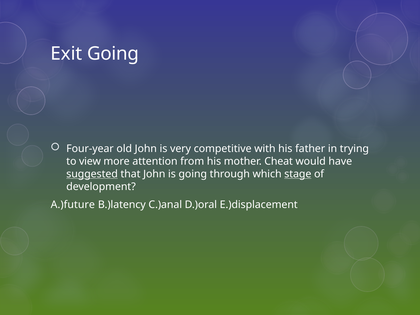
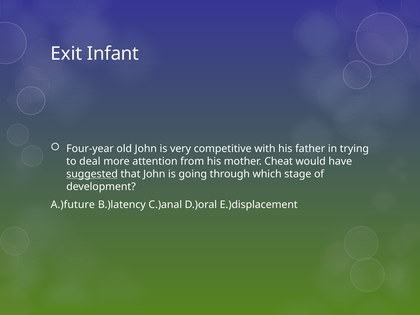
Exit Going: Going -> Infant (113, 54)
view: view -> deal (90, 161)
stage underline: present -> none (298, 174)
